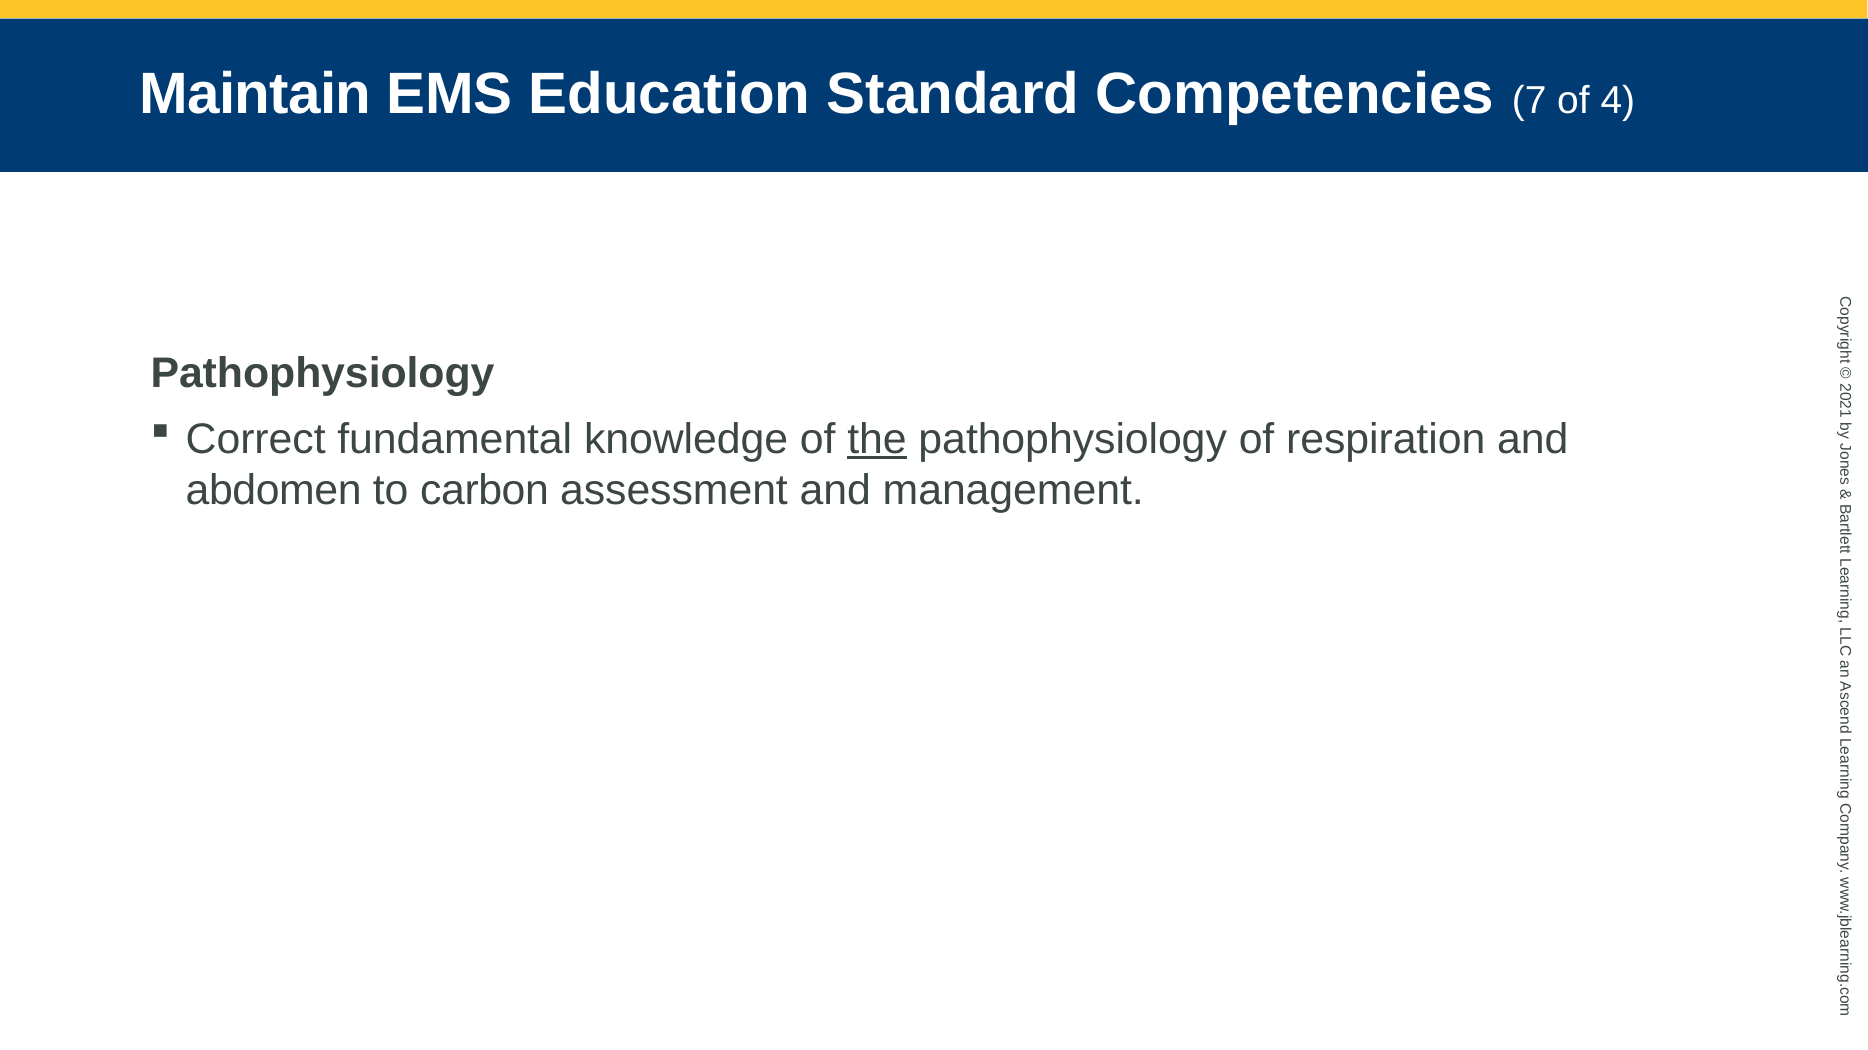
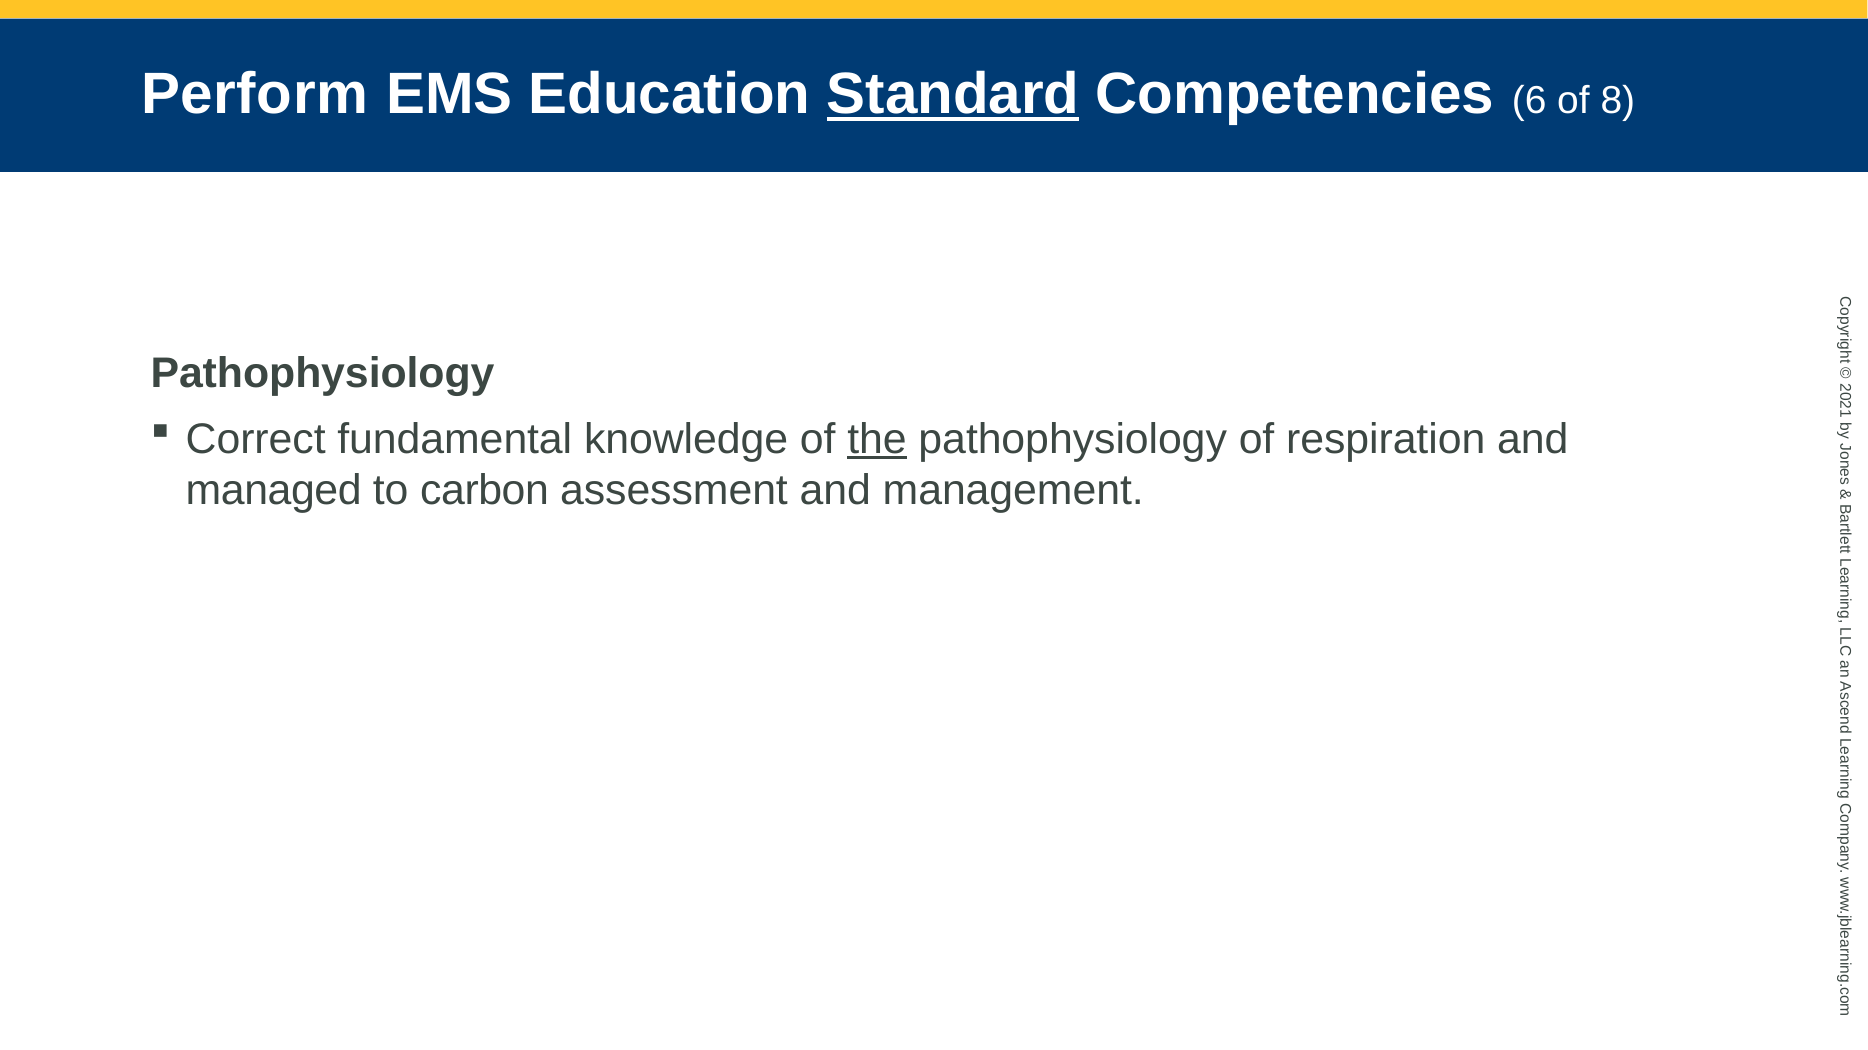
Maintain: Maintain -> Perform (255, 94)
Standard underline: none -> present (953, 94)
7: 7 -> 6 (1529, 100)
4: 4 -> 8 (1618, 100)
abdomen: abdomen -> managed (274, 491)
